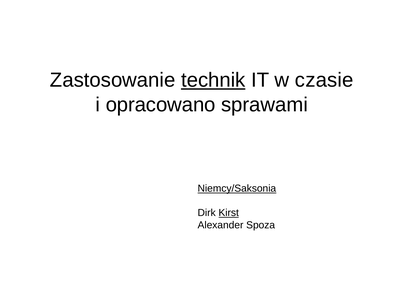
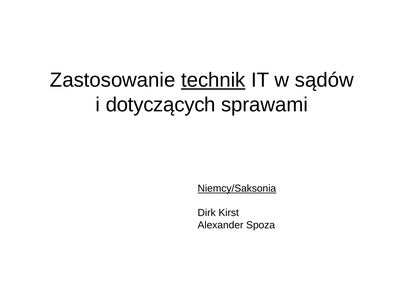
czasie: czasie -> sądów (324, 80)
opracowano: opracowano -> dotyczących (161, 104)
Kirst underline: present -> none (229, 212)
